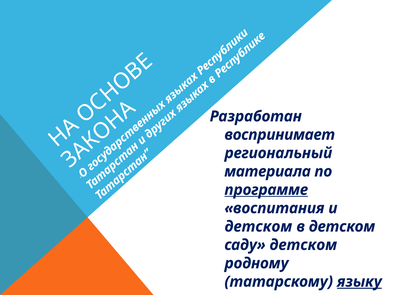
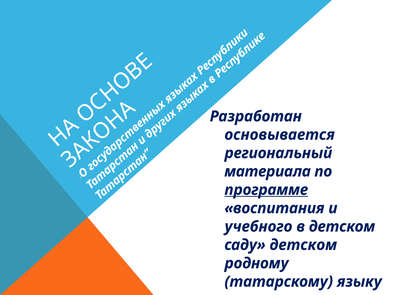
воспринимает: воспринимает -> основывается (280, 135)
детском: детском -> учебного (258, 226)
языку underline: present -> none (359, 281)
